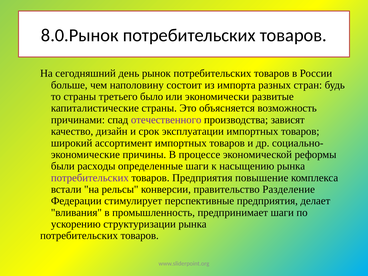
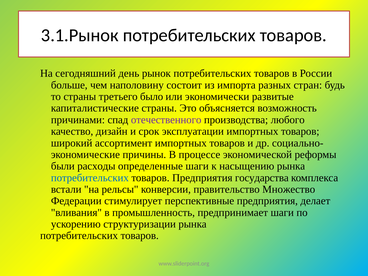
8.0.Рынок: 8.0.Рынок -> 3.1.Рынок (80, 35)
зависят: зависят -> любого (288, 120)
потребительских colour: purple -> blue (90, 178)
повышение: повышение -> государства (262, 178)
Разделение: Разделение -> Множество (289, 189)
